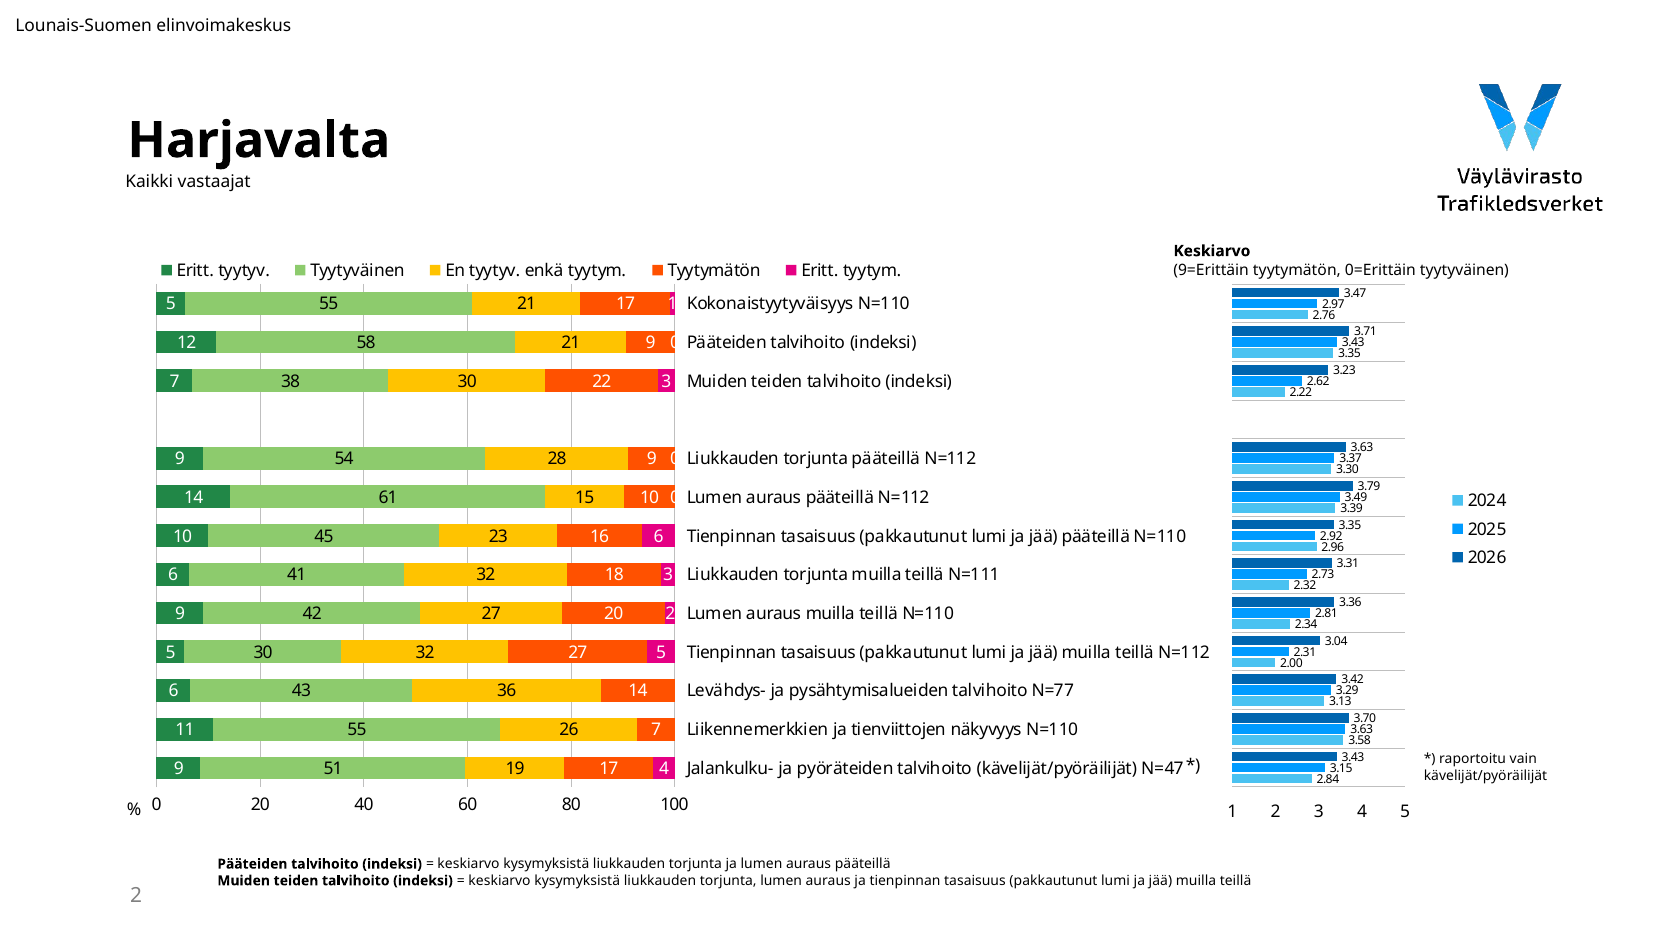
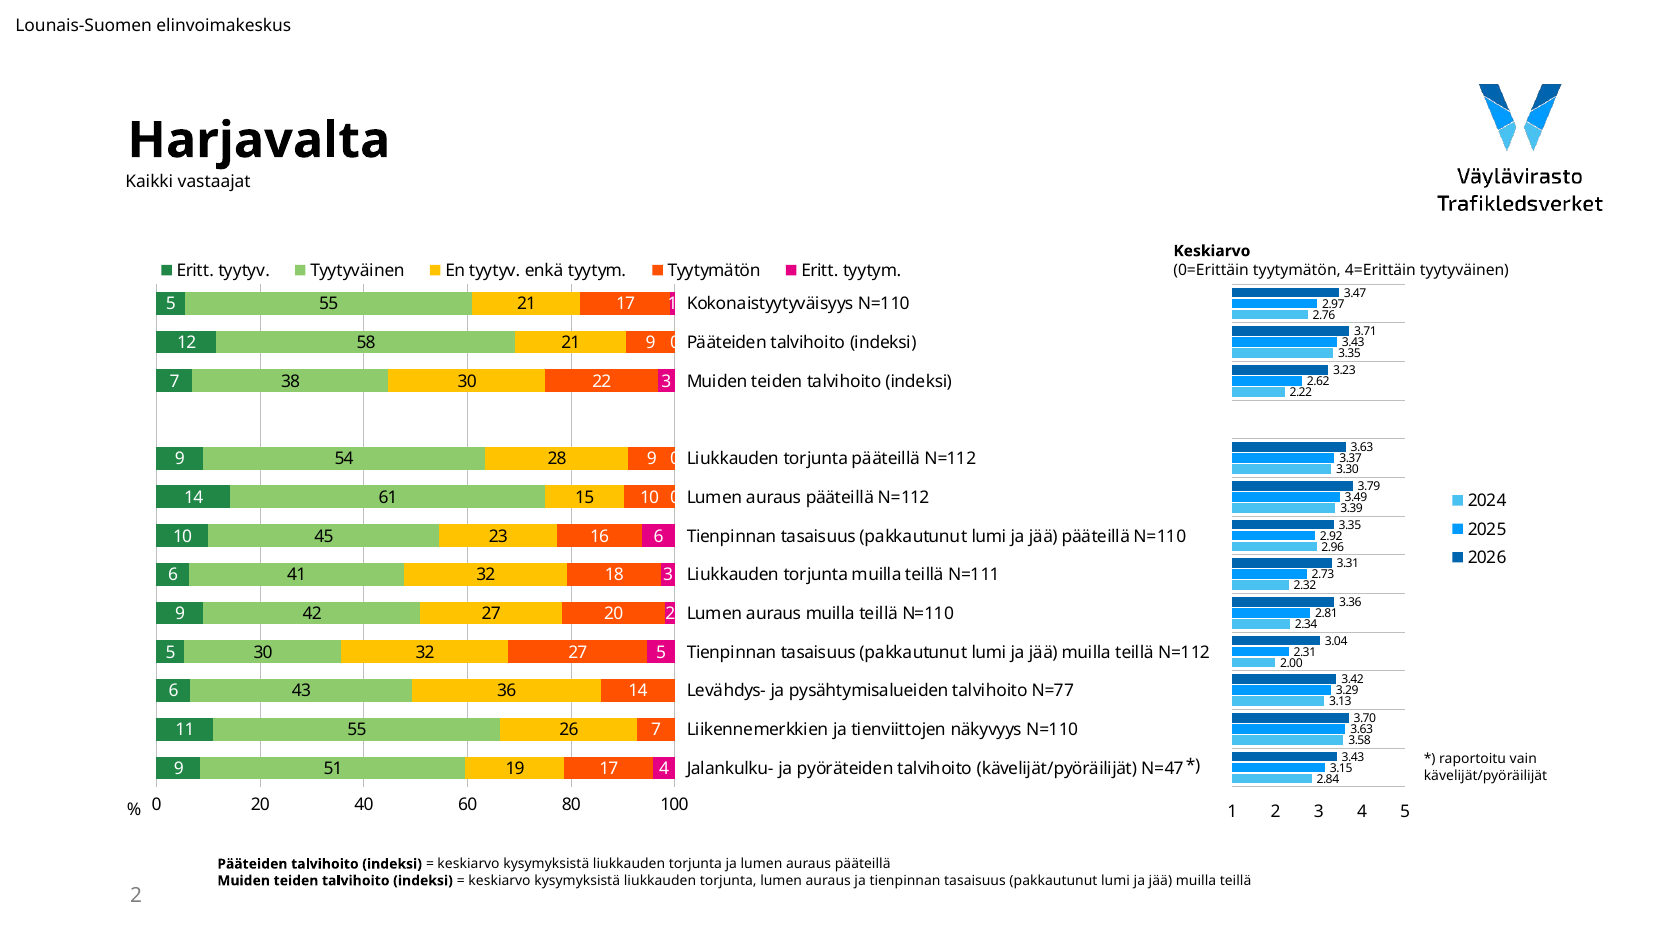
9=Erittäin: 9=Erittäin -> 0=Erittäin (1211, 270)
0=Erittäin: 0=Erittäin -> 4=Erittäin (1380, 270)
